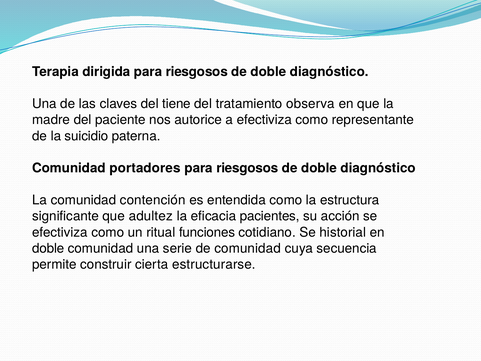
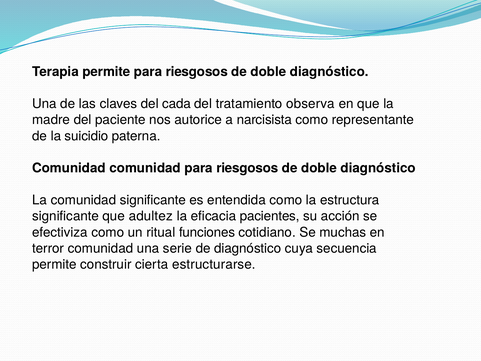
Terapia dirigida: dirigida -> permite (106, 72)
tiene: tiene -> cada (177, 104)
a efectiviza: efectiviza -> narcisista (264, 120)
Comunidad portadores: portadores -> comunidad (145, 168)
comunidad contención: contención -> significante (153, 200)
historial: historial -> muchas (343, 232)
doble: doble -> terror (48, 248)
de comunidad: comunidad -> diagnóstico (248, 248)
